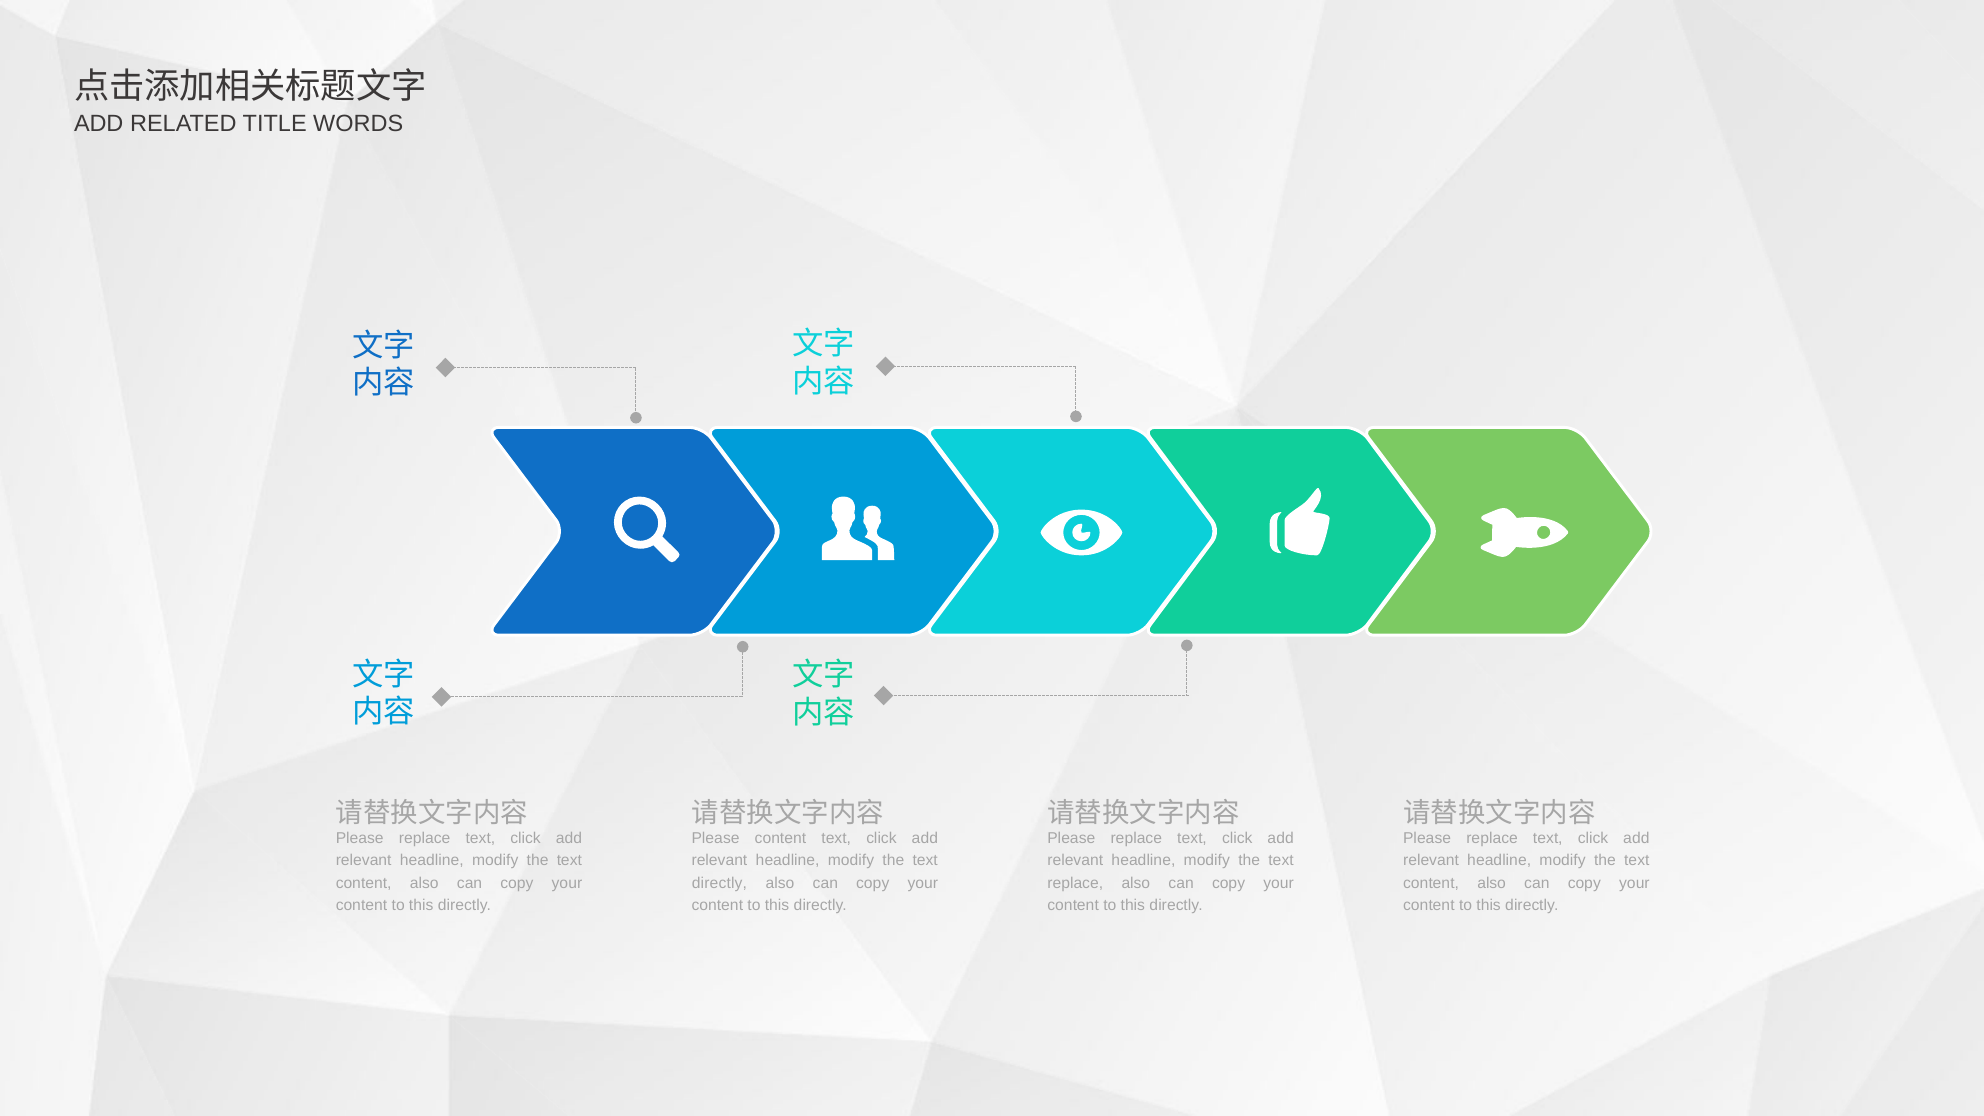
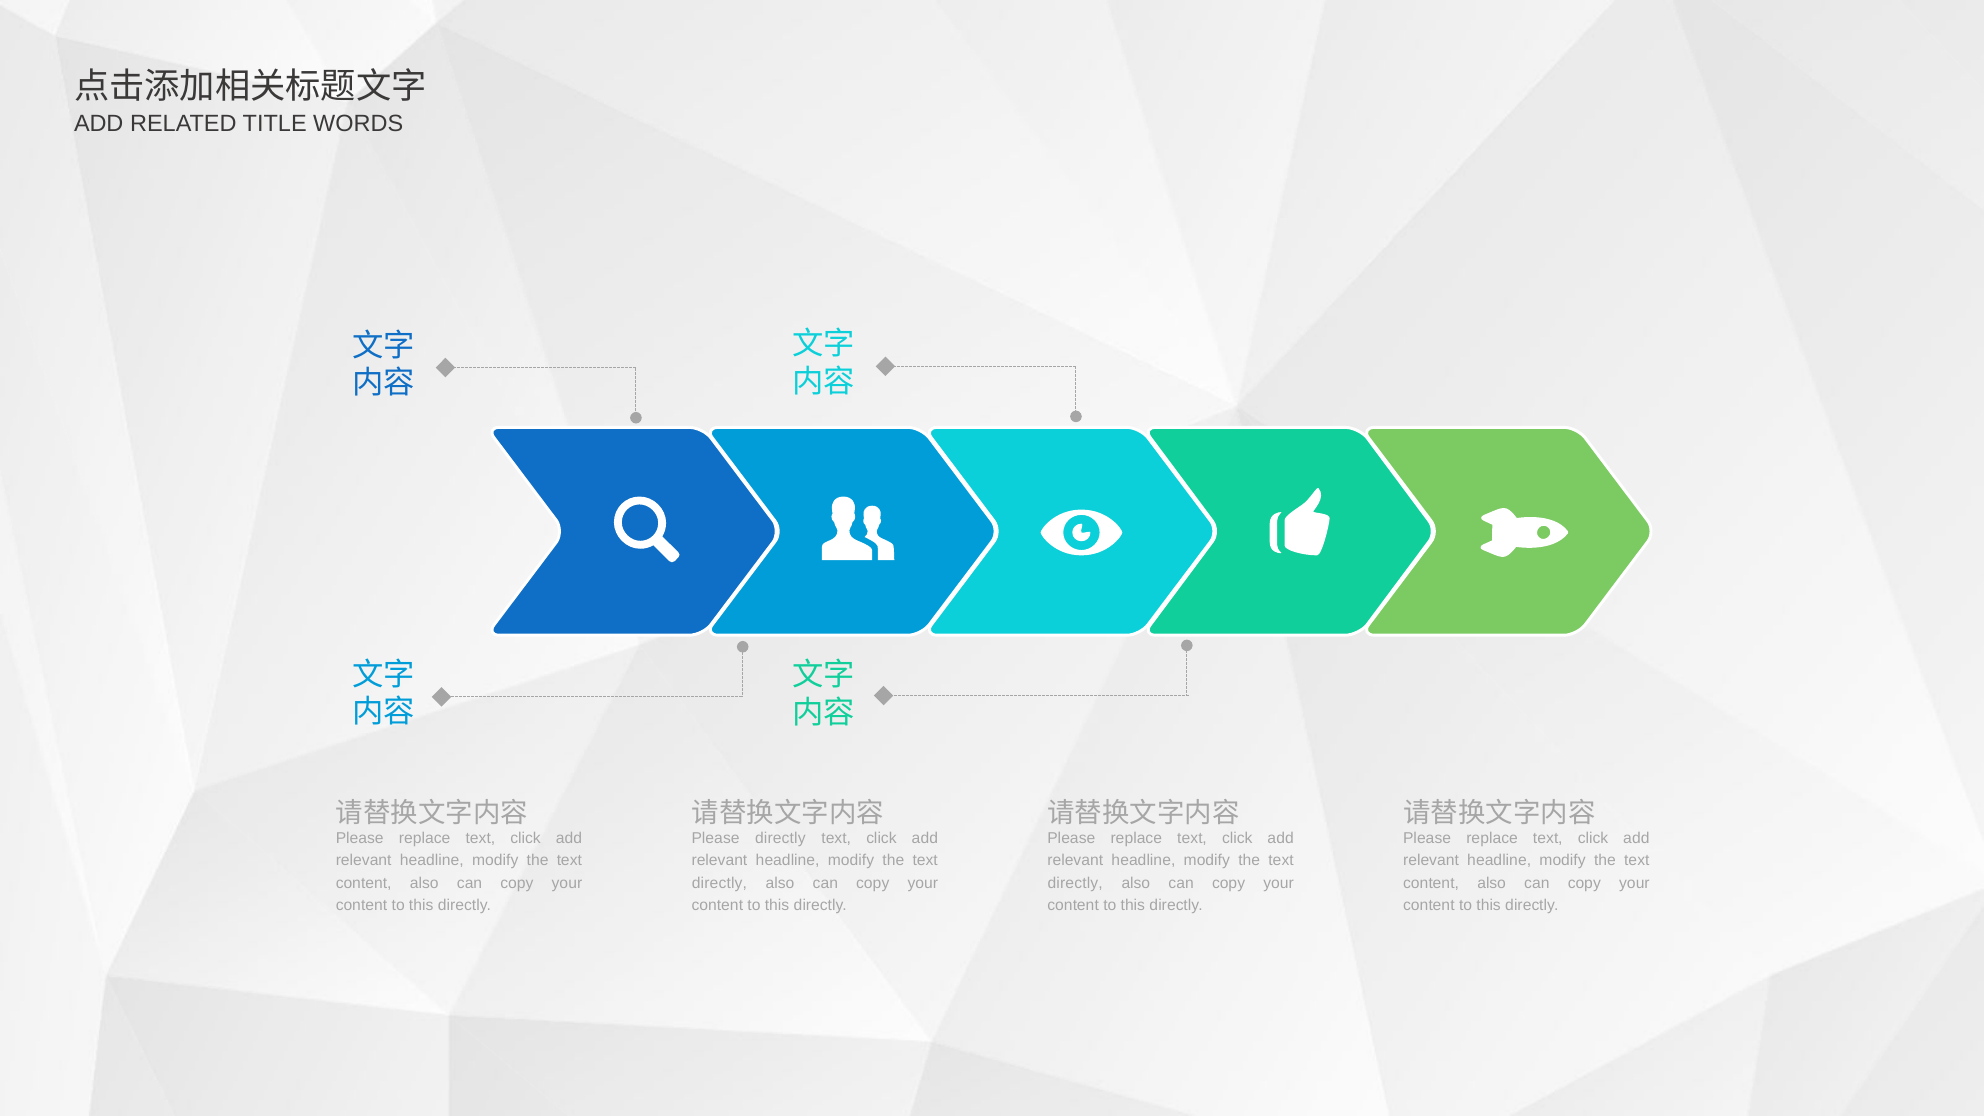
Please content: content -> directly (780, 838)
replace: replace -> directly (1075, 883)
